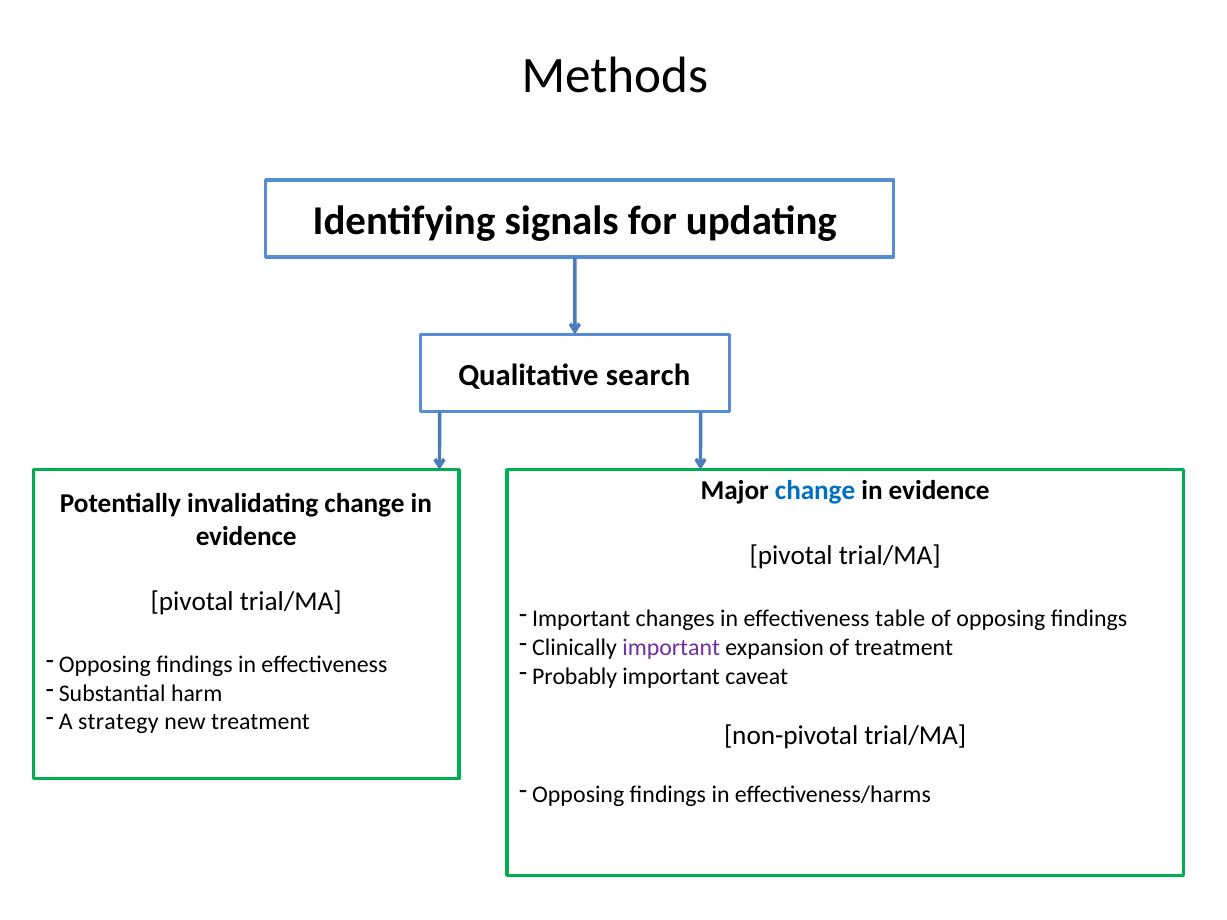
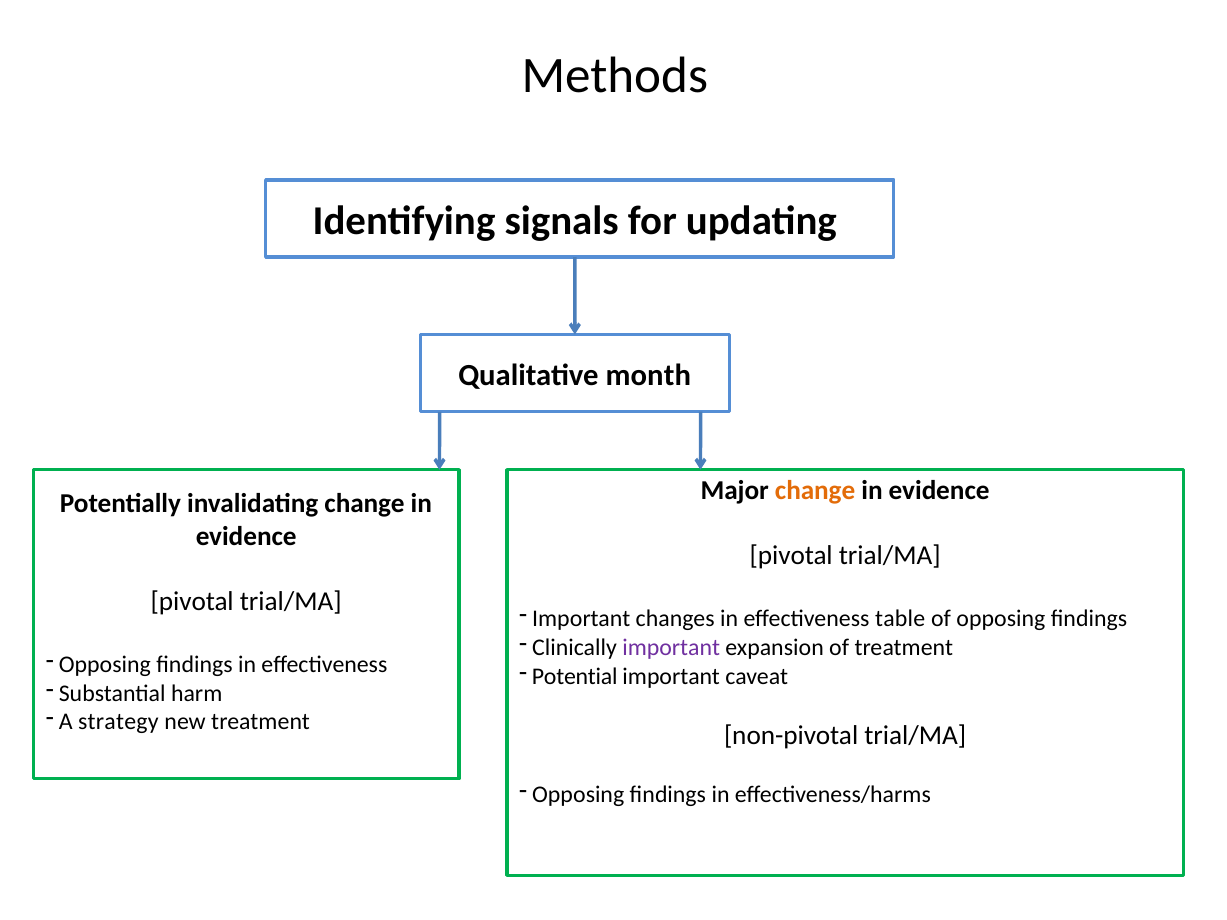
search: search -> month (648, 375)
change colour: blue -> orange (815, 491)
Probably: Probably -> Potential (575, 676)
